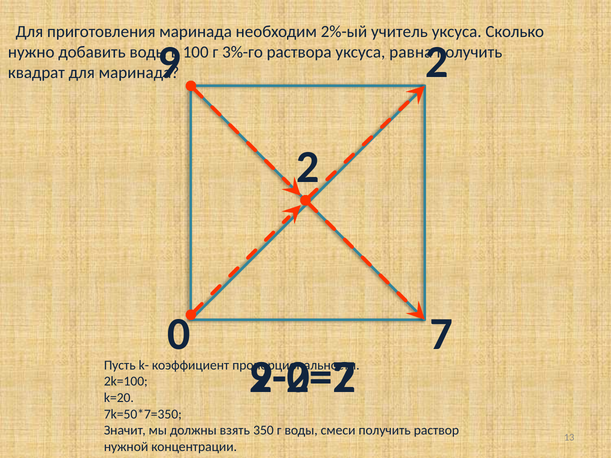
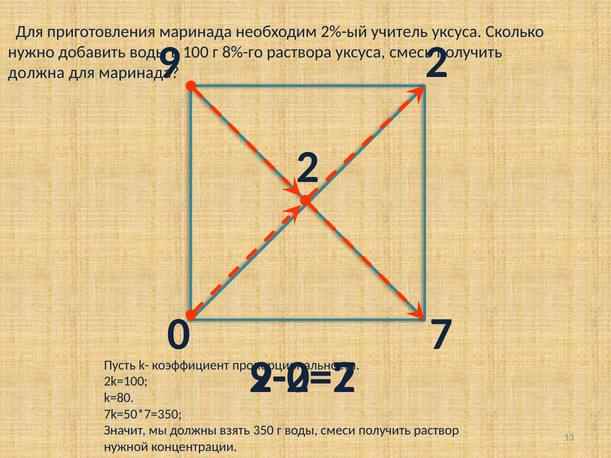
3%-го: 3%-го -> 8%-го (243, 52)
равна: равна -> смесь (411, 52)
квадрат: квадрат -> должна (36, 73)
k=20: k=20 -> k=80 (119, 398)
